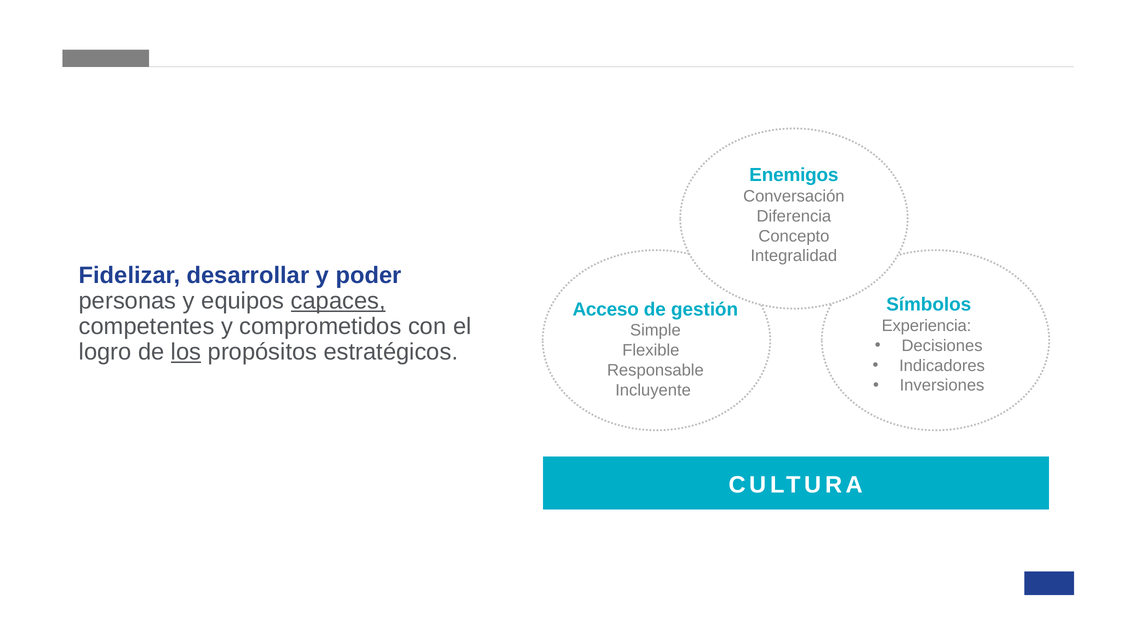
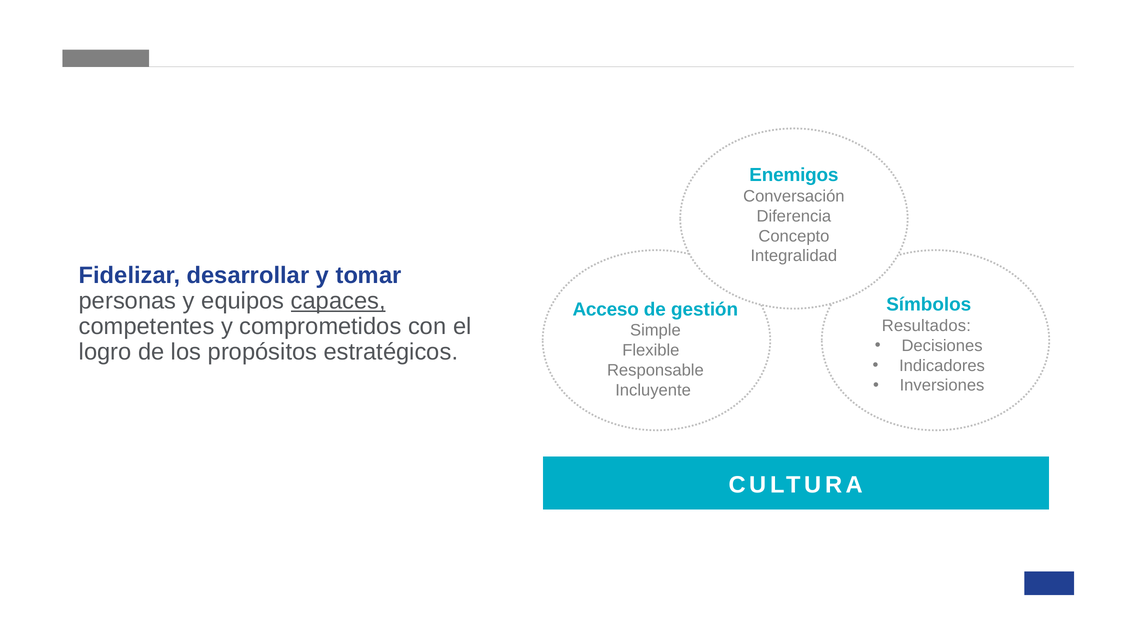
poder: poder -> tomar (369, 275)
Experiencia: Experiencia -> Resultados (926, 326)
los underline: present -> none (186, 352)
